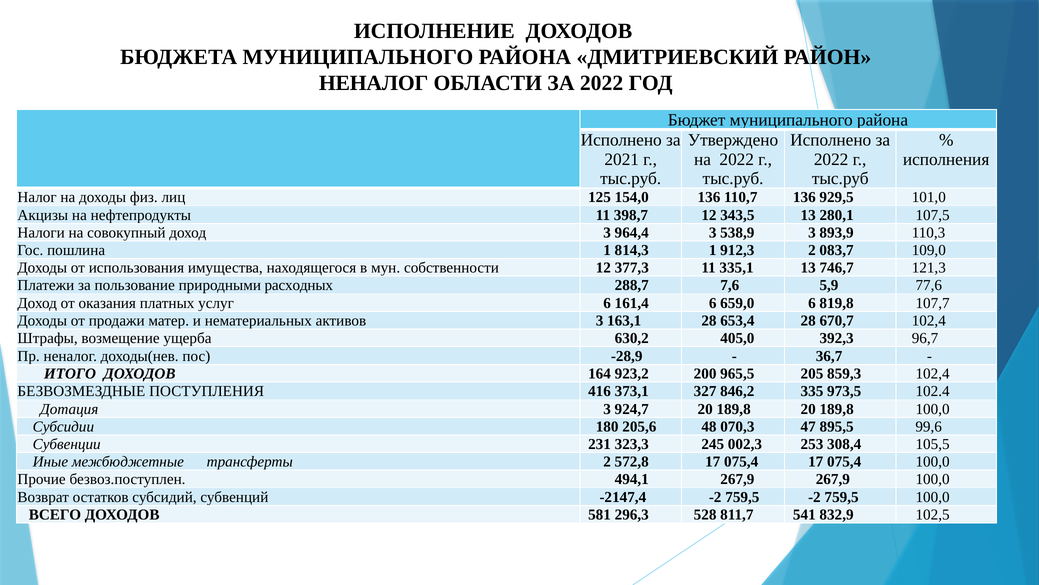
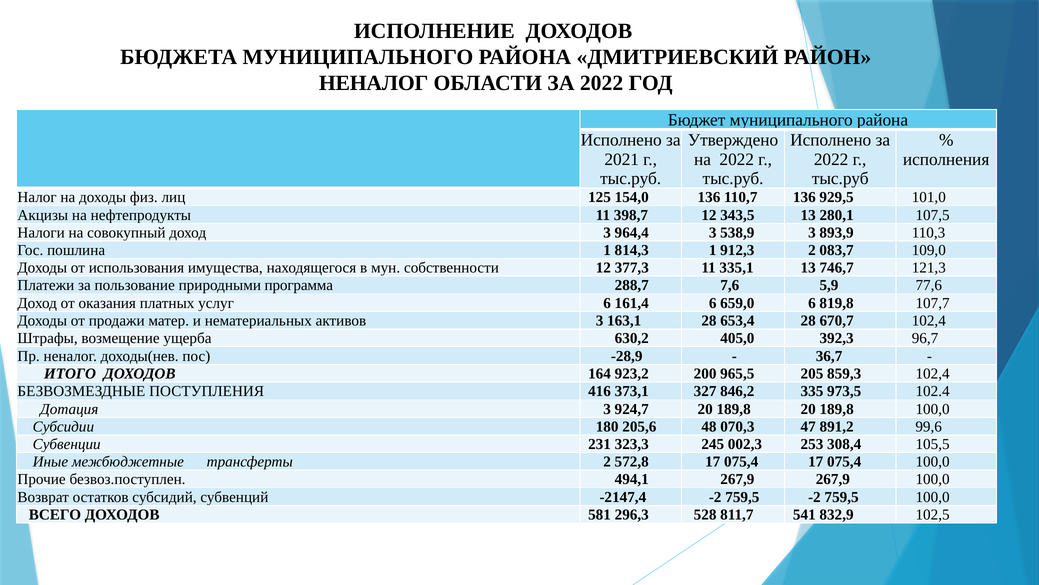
расходных: расходных -> программа (299, 285)
895,5: 895,5 -> 891,2 (837, 426)
